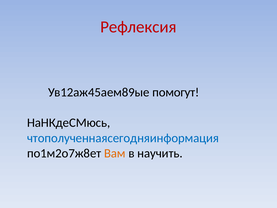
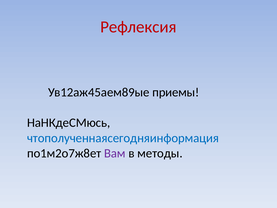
помогут: помогут -> приемы (176, 92)
Вам colour: orange -> purple (115, 153)
научить: научить -> методы (160, 153)
